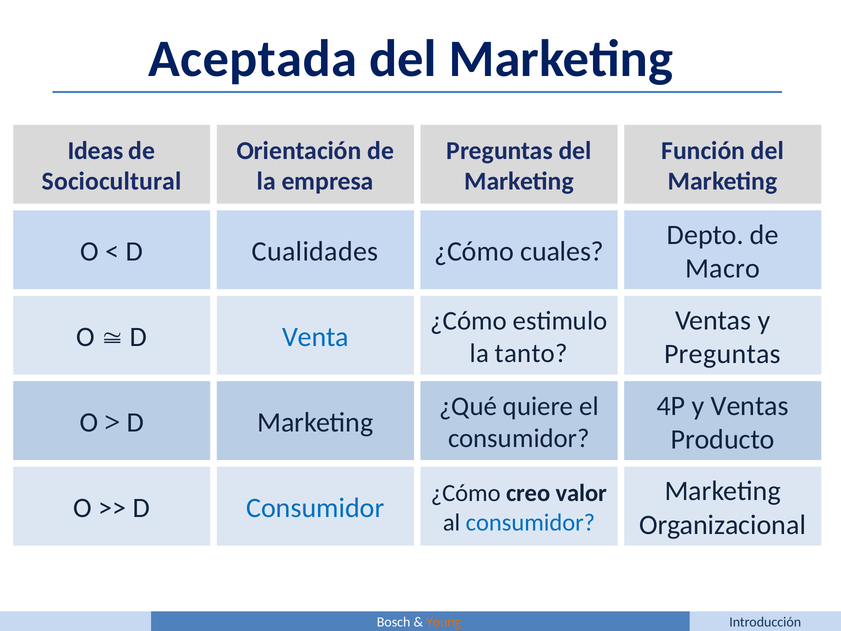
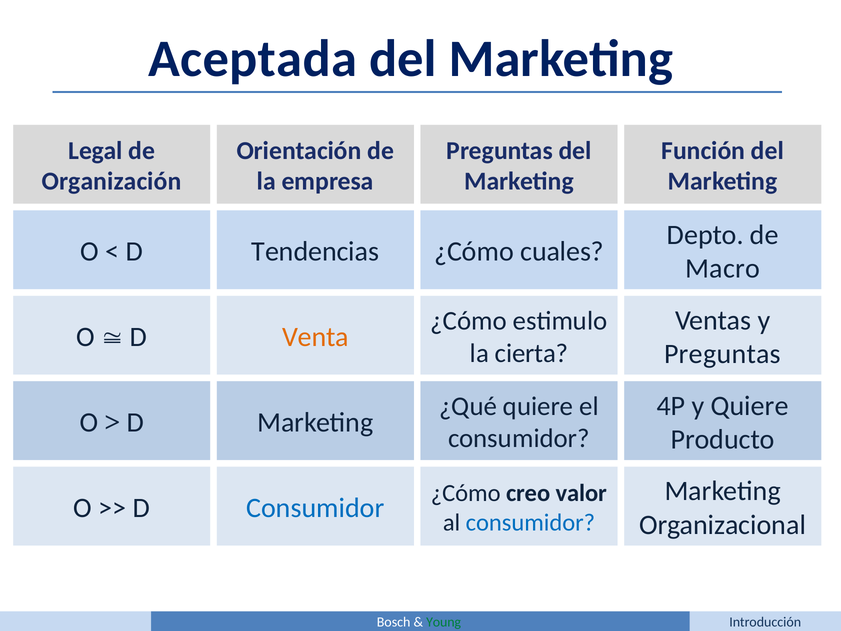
Ideas: Ideas -> Legal (95, 151)
Sociocultural: Sociocultural -> Organización (112, 181)
Cualidades: Cualidades -> Tendencias (315, 252)
Venta colour: blue -> orange (315, 337)
tanto: tanto -> cierta (532, 353)
y Ventas: Ventas -> Quiere (750, 406)
Young colour: orange -> green (444, 622)
